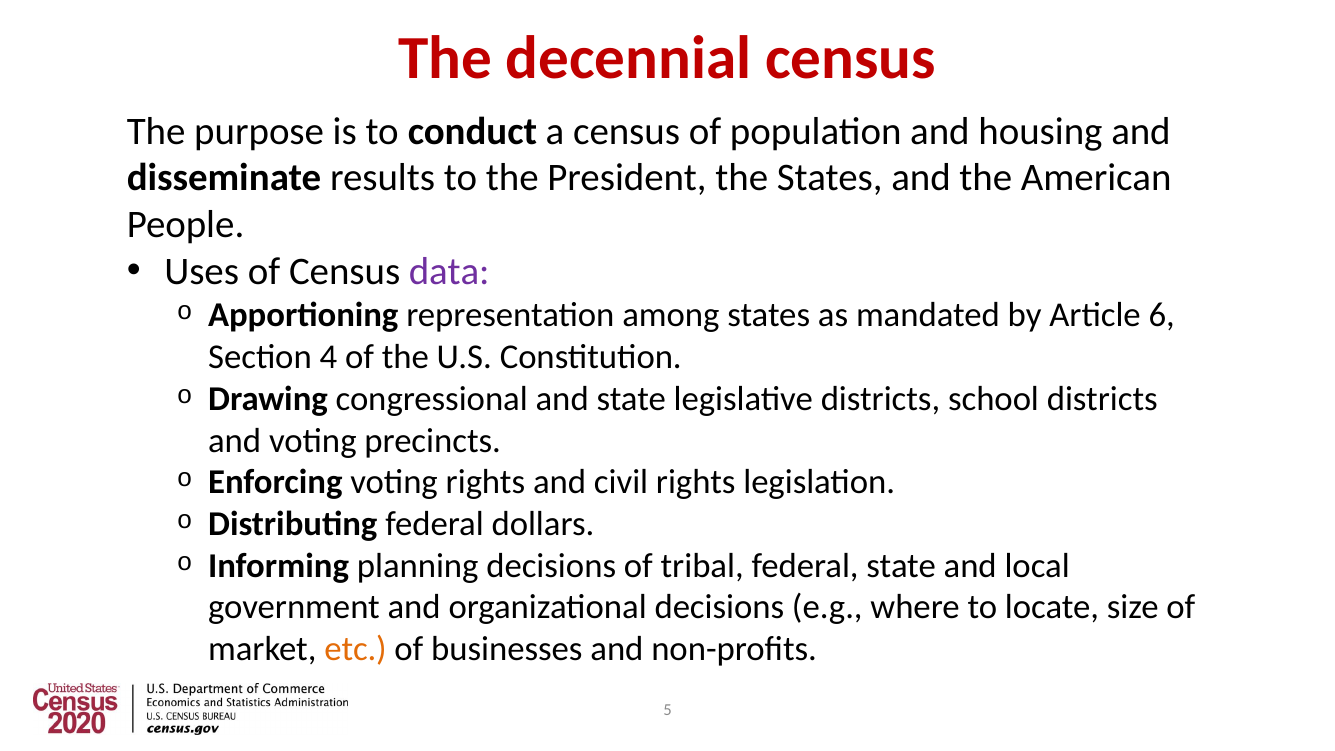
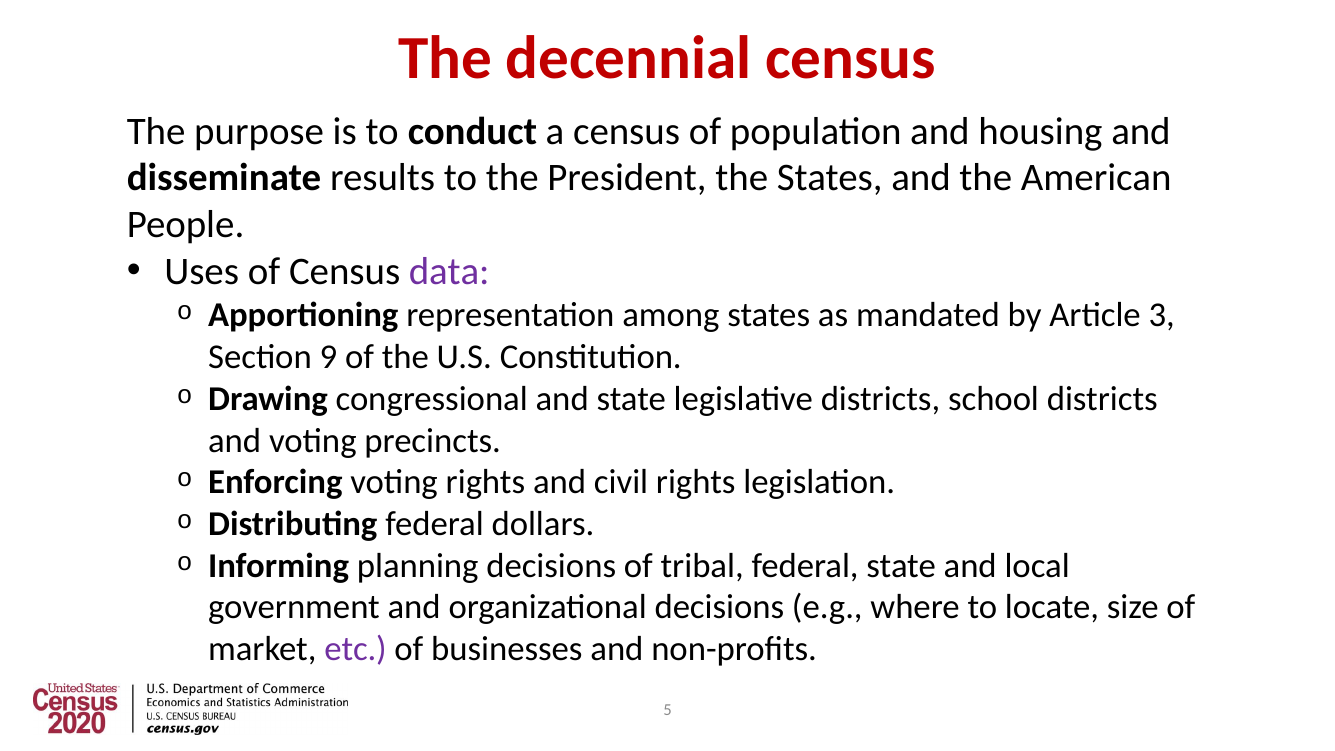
6: 6 -> 3 (1162, 315)
4: 4 -> 9 (328, 357)
etc colour: orange -> purple (356, 649)
